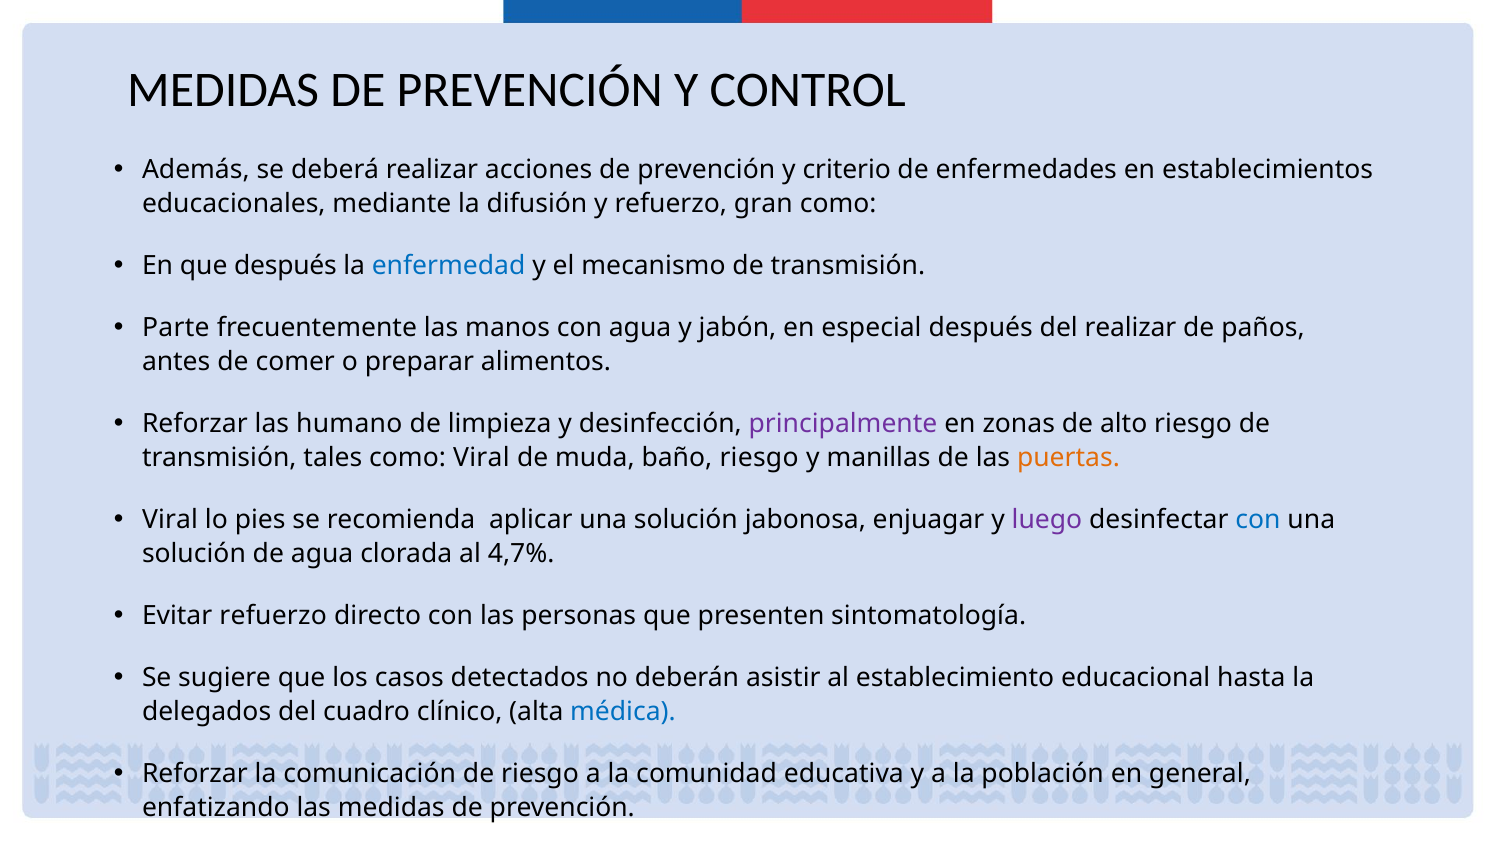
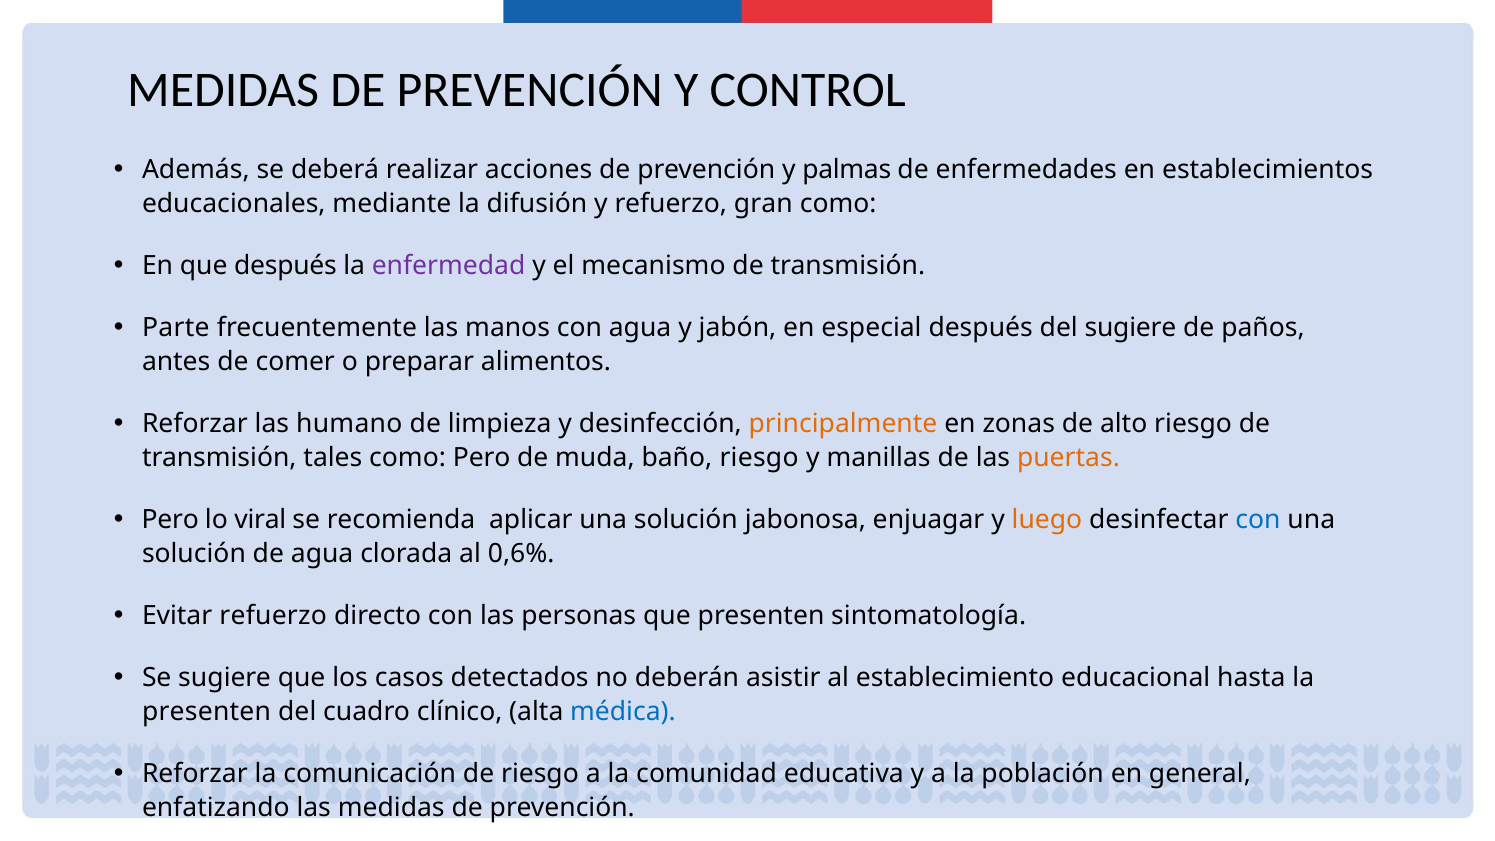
criterio: criterio -> palmas (847, 170)
enfermedad colour: blue -> purple (449, 266)
del realizar: realizar -> sugiere (1130, 328)
principalmente colour: purple -> orange (843, 424)
como Viral: Viral -> Pero (482, 458)
Viral: Viral -> Pero (170, 520)
pies: pies -> viral (260, 520)
luego colour: purple -> orange (1047, 520)
4,7%: 4,7% -> 0,6% (521, 554)
delegados: delegados -> presenten (206, 712)
